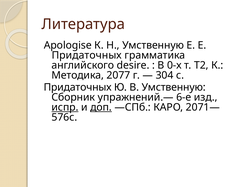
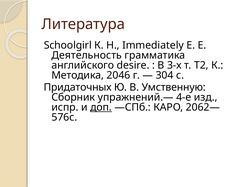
Apologise: Apologise -> Schoolgirl (68, 45)
Н Умственную: Умственную -> Immediately (153, 45)
Придаточных: Придаточных -> Деятельность (87, 55)
0-х: 0-х -> 3-х (174, 65)
2077: 2077 -> 2046 (118, 75)
6-е: 6-е -> 4-е (184, 97)
испр underline: present -> none (65, 107)
2071—: 2071— -> 2062— (203, 107)
